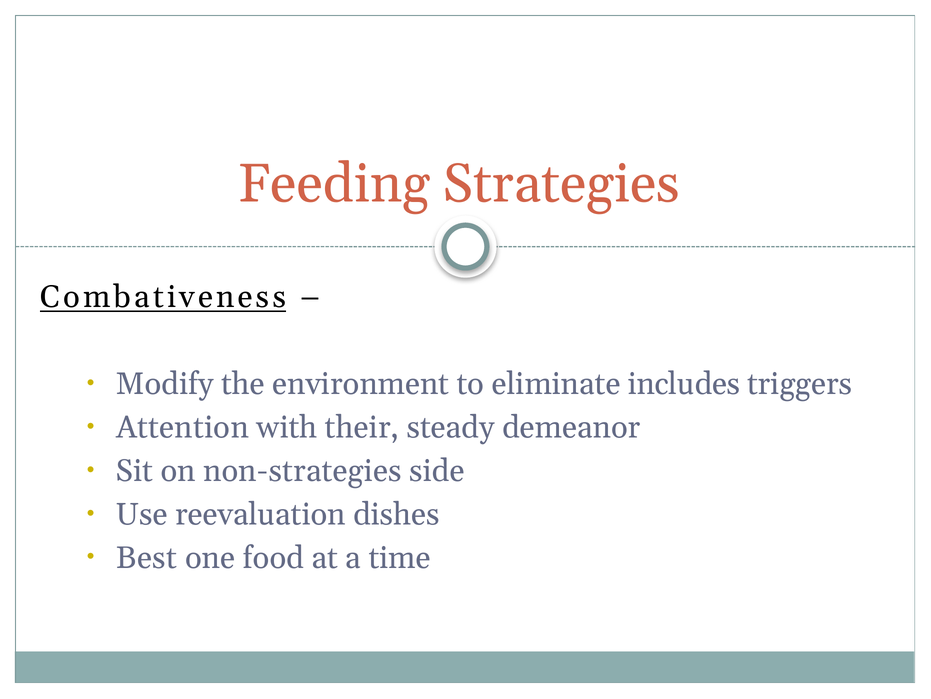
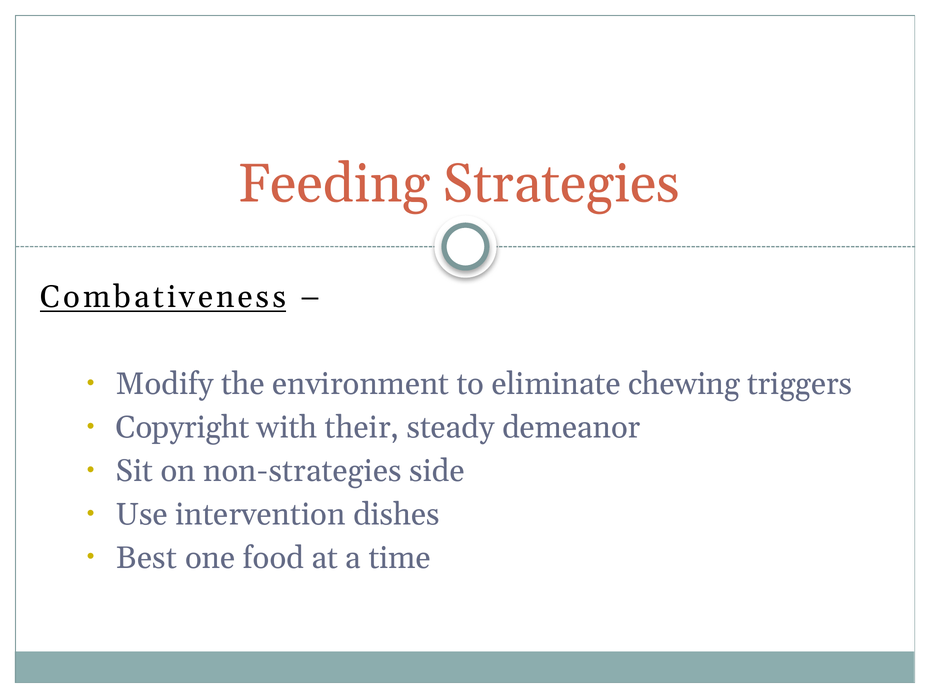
includes: includes -> chewing (684, 384)
Attention: Attention -> Copyright (183, 427)
reevaluation: reevaluation -> intervention (260, 514)
